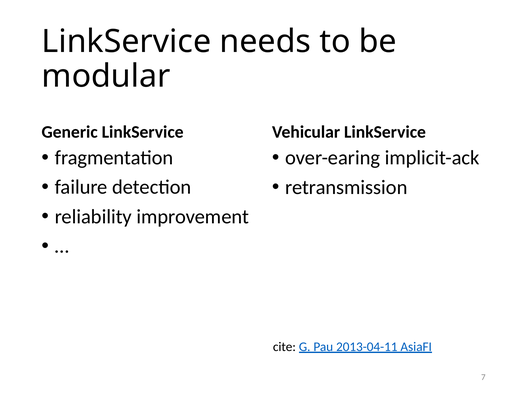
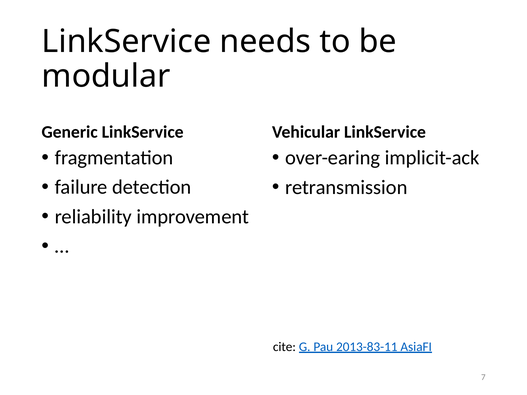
2013-04-11: 2013-04-11 -> 2013-83-11 (367, 347)
